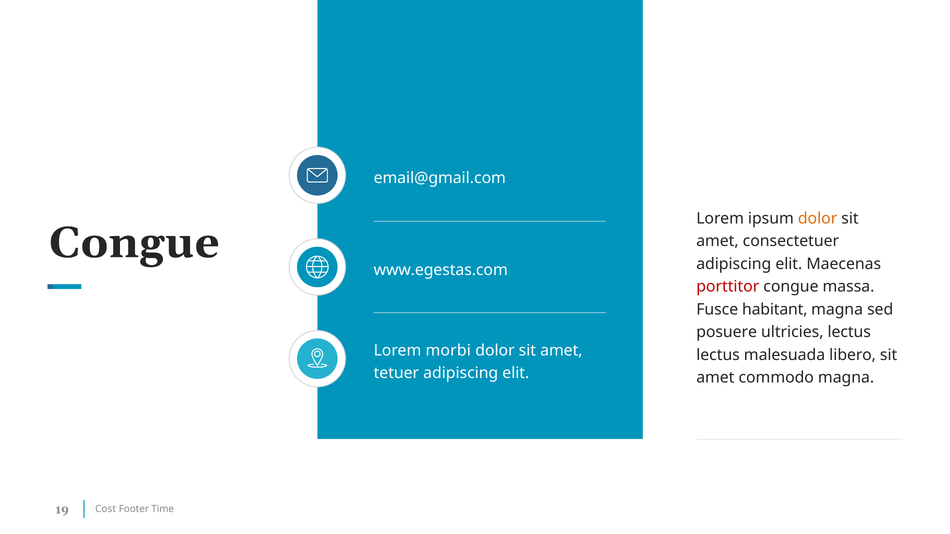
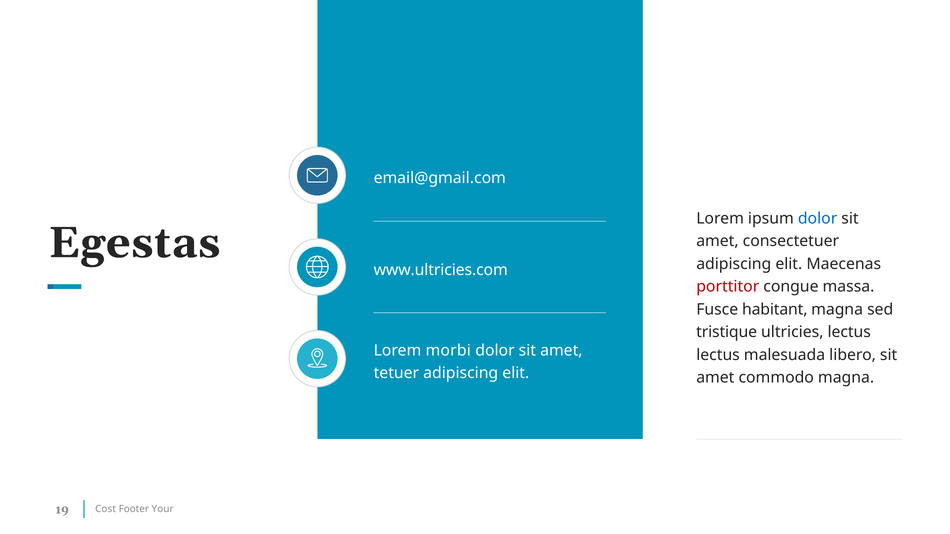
dolor colour: orange -> blue (818, 219)
Congue: Congue -> Egestas (134, 243)
www.egestas.com: www.egestas.com -> www.ultricies.com (441, 270)
posuere: posuere -> tristique (727, 332)
Time: Time -> Your (163, 509)
